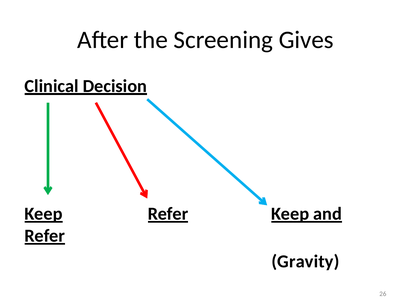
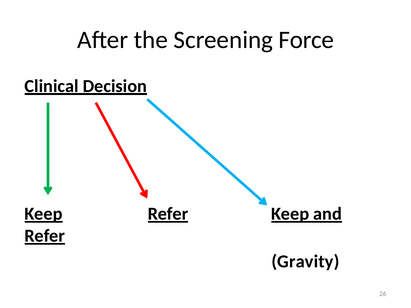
Gives: Gives -> Force (306, 40)
